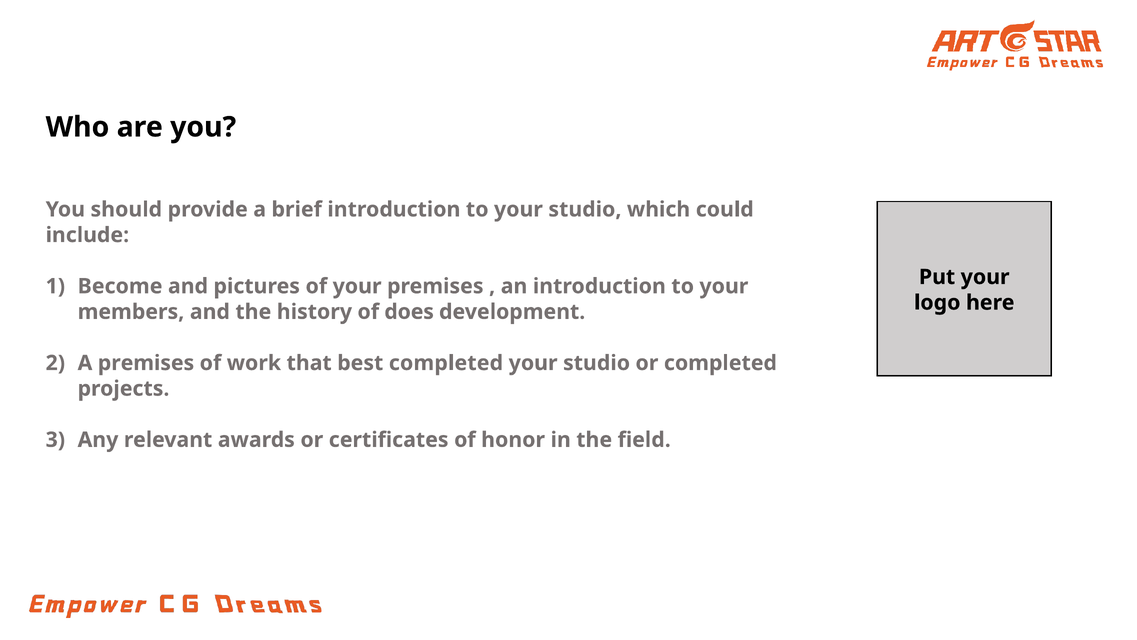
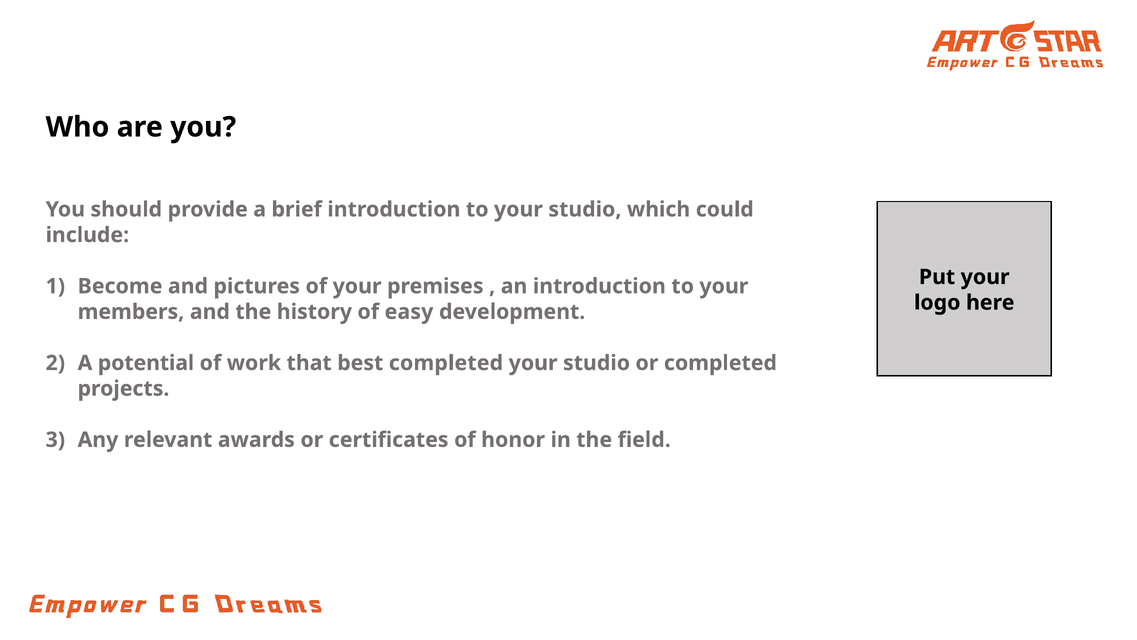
does: does -> easy (409, 312)
A premises: premises -> potential (146, 363)
